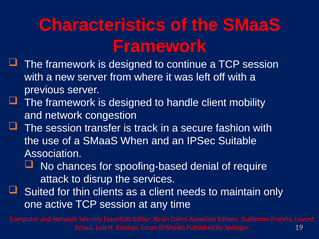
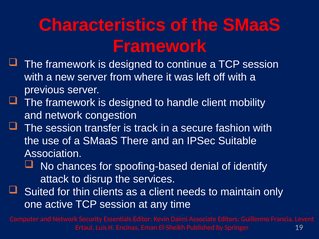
When: When -> There (134, 141)
require: require -> identify (250, 166)
